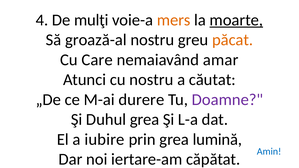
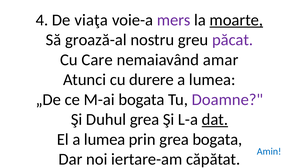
mulţi: mulţi -> viaţa (91, 20)
mers colour: orange -> purple (174, 20)
păcat colour: orange -> purple (233, 40)
cu nostru: nostru -> durere (152, 80)
căutat: căutat -> lumea (212, 80)
M-ai durere: durere -> bogata (141, 100)
dat underline: none -> present (215, 120)
El a iubire: iubire -> lumea (105, 140)
grea lumină: lumină -> bogata (217, 140)
